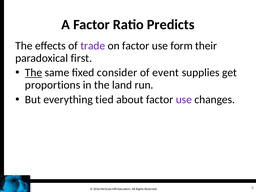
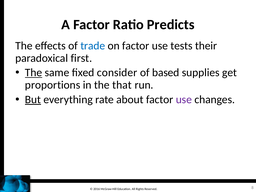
trade colour: purple -> blue (93, 46)
form: form -> tests (182, 46)
event: event -> based (166, 73)
land: land -> that (122, 85)
But underline: none -> present (33, 100)
tied: tied -> rate (105, 100)
